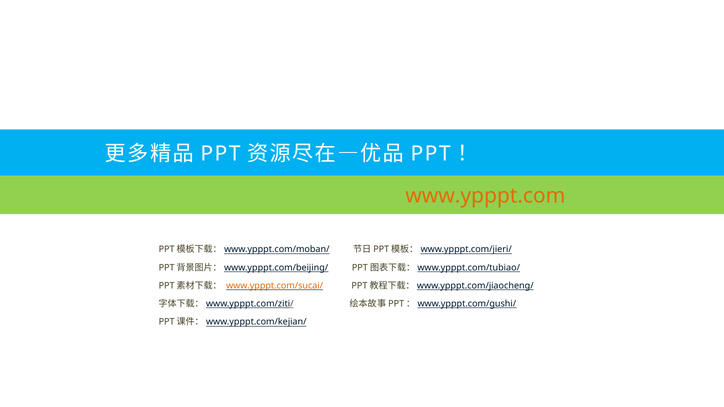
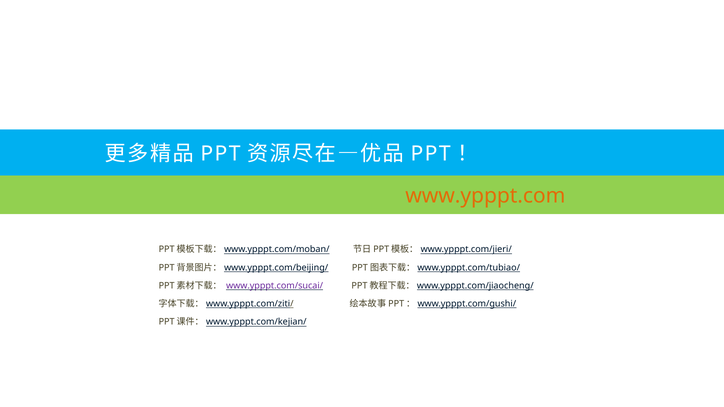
www.ypppt.com/sucai/ colour: orange -> purple (275, 286)
